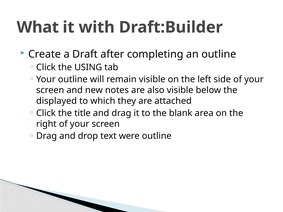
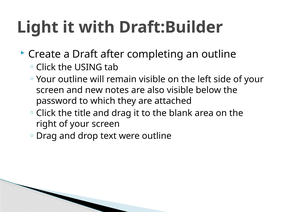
What: What -> Light (38, 27)
displayed: displayed -> password (57, 101)
